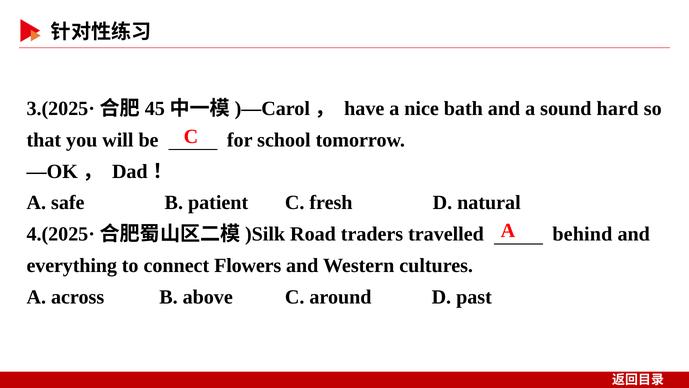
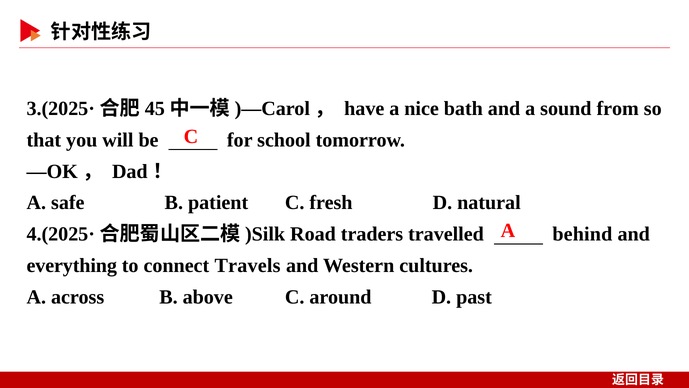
hard: hard -> from (618, 109)
Flowers: Flowers -> Travels (248, 265)
